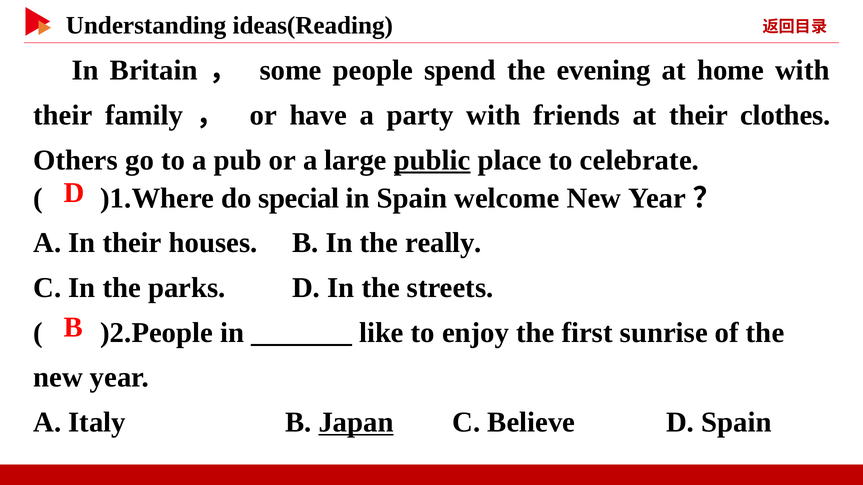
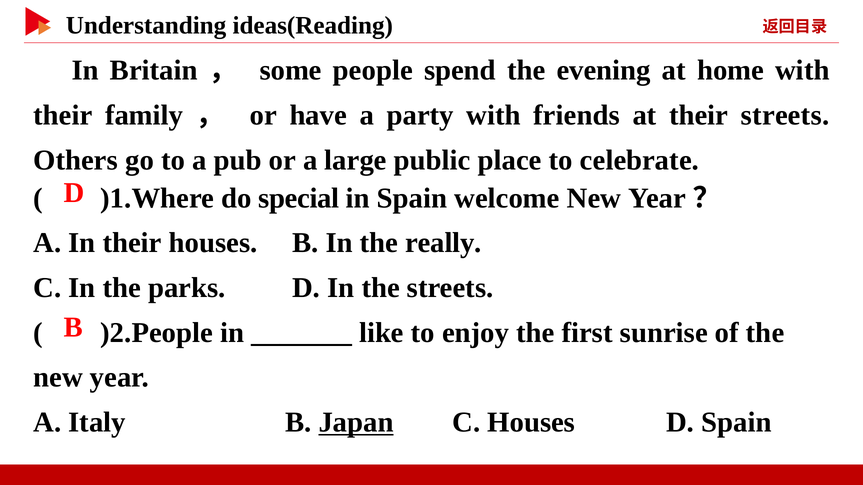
their clothes: clothes -> streets (785, 115)
public underline: present -> none (432, 160)
C Believe: Believe -> Houses (531, 423)
